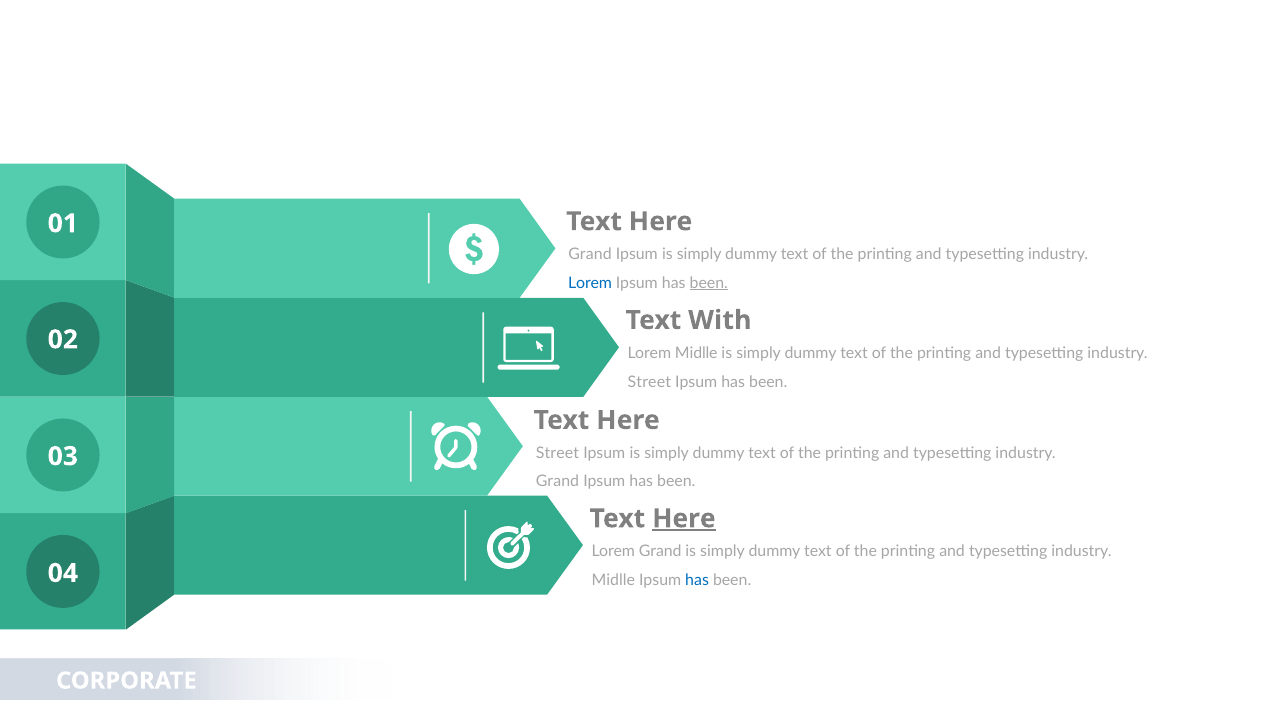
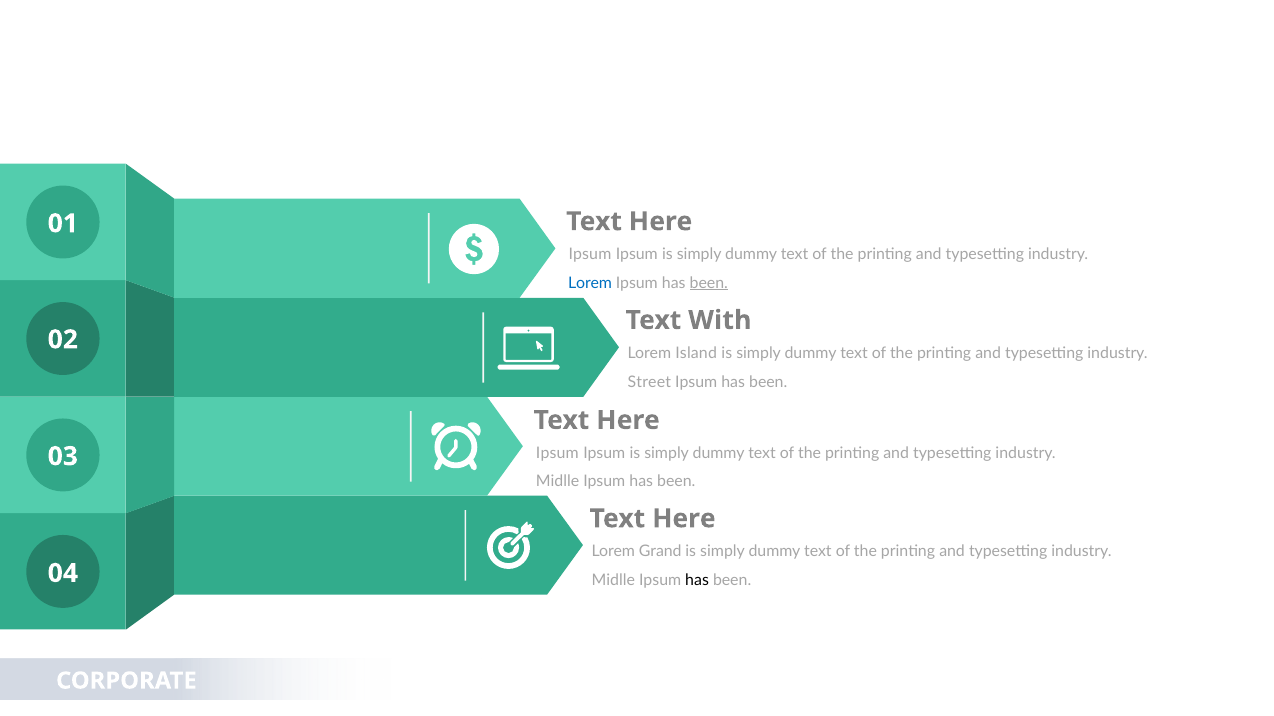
Grand: Grand -> Ipsum (590, 255)
Lorem Midlle: Midlle -> Island (696, 353)
Street: Street -> Ipsum (557, 453)
Grand: Grand -> Midlle (557, 482)
Here underline: present -> none (684, 519)
has colour: blue -> black (697, 581)
